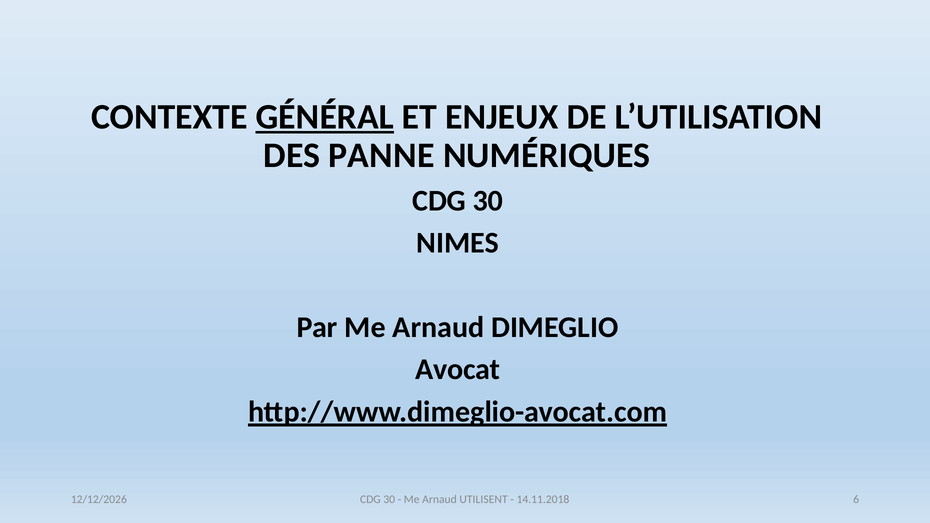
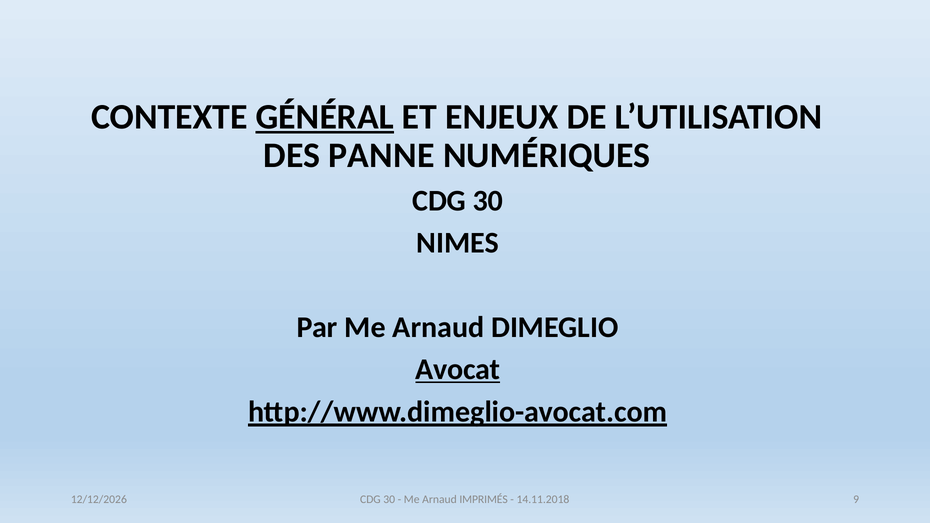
Avocat underline: none -> present (458, 369)
UTILISENT: UTILISENT -> IMPRIMÉS (484, 499)
6: 6 -> 9 (856, 499)
